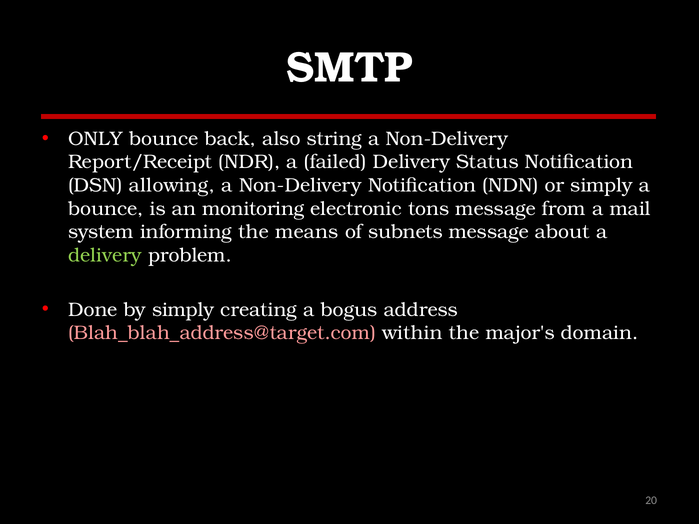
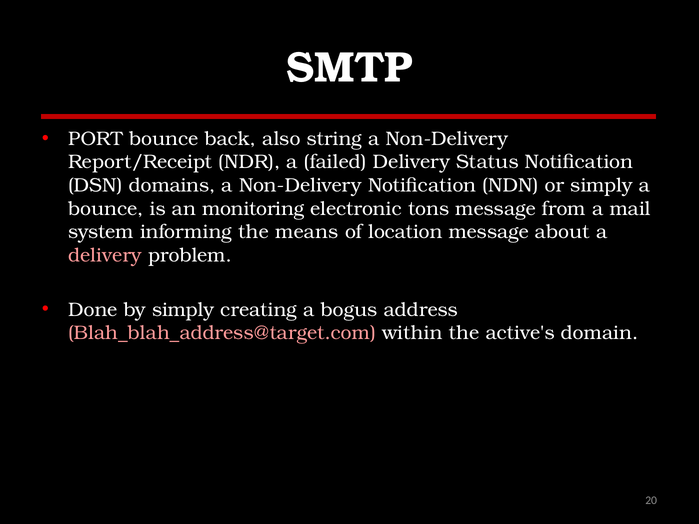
ONLY: ONLY -> PORT (95, 139)
allowing: allowing -> domains (172, 185)
subnets: subnets -> location (405, 232)
delivery colour: light green -> pink (105, 255)
major's: major's -> active's (520, 333)
